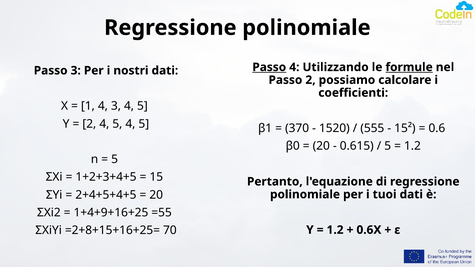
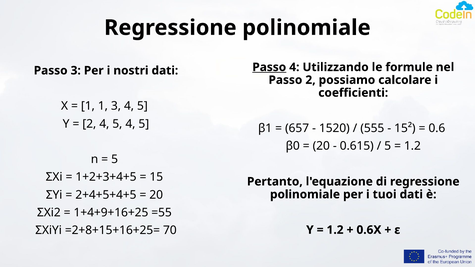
formule underline: present -> none (409, 67)
1 4: 4 -> 1 (103, 106)
370: 370 -> 657 (297, 128)
